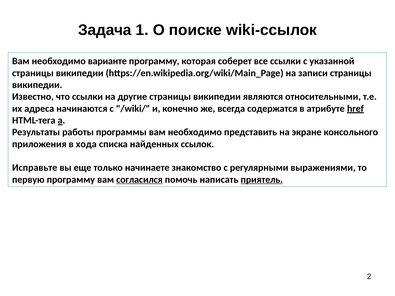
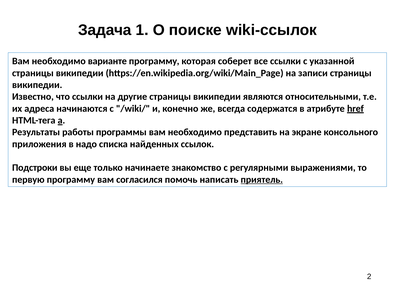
хода: хода -> надо (86, 144)
Исправьте: Исправьте -> Подстроки (35, 168)
согласился underline: present -> none (139, 180)
